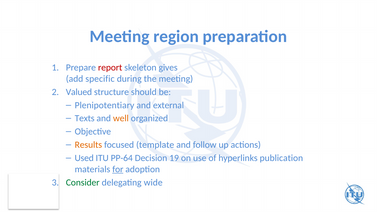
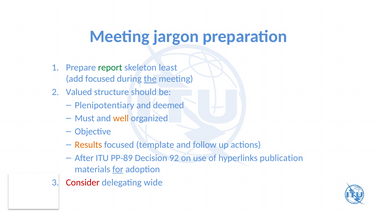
region: region -> jargon (176, 37)
report colour: red -> green (110, 68)
gives: gives -> least (168, 68)
add specific: specific -> focused (100, 79)
the underline: none -> present (150, 79)
external: external -> deemed (168, 105)
Texts: Texts -> Must (85, 118)
Used: Used -> After (84, 158)
PP-64: PP-64 -> PP-89 (122, 158)
19: 19 -> 92 (174, 158)
Consider colour: green -> red (83, 182)
